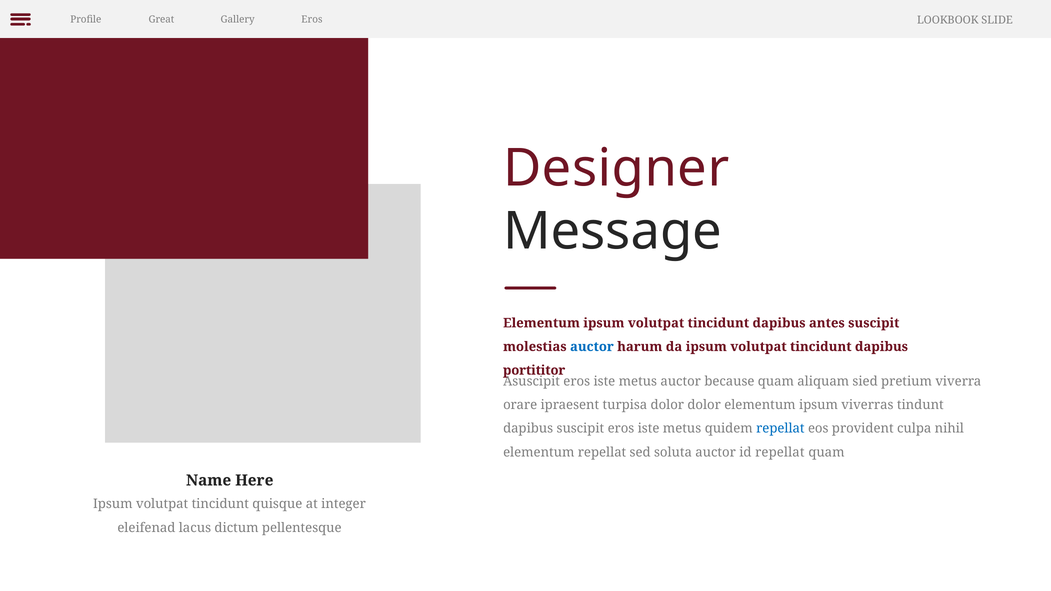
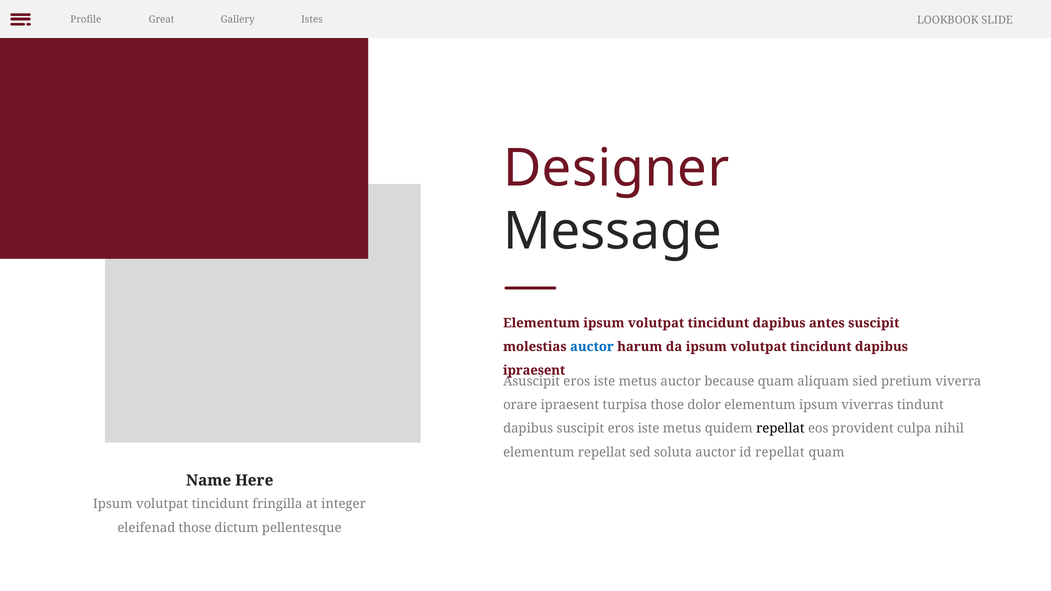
Gallery Eros: Eros -> Istes (312, 19)
portititor: portititor -> ipraesent (534, 370)
turpisa dolor: dolor -> those (667, 405)
repellat colour: blue -> black (780, 429)
quisque: quisque -> fringilla (277, 504)
eleifenad lacus: lacus -> those (195, 528)
